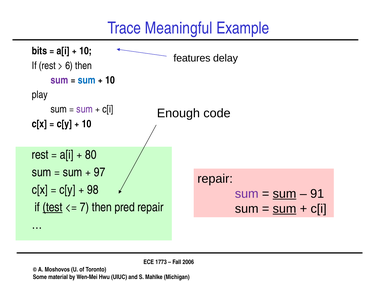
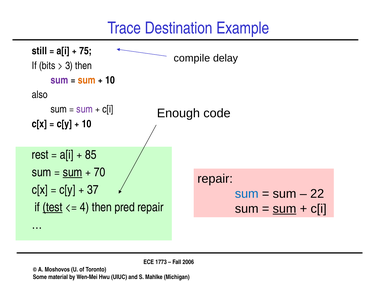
Meaningful: Meaningful -> Destination (179, 28)
bits: bits -> still (39, 51)
10: 10 -> 75 (86, 51)
features: features -> compile (192, 58)
If rest: rest -> bits (47, 66)
6: 6 -> 3 (69, 66)
sum colour: blue -> orange (87, 80)
play: play -> also (40, 95)
80: 80 -> 85 (91, 155)
sum underline: none -> present (73, 172)
97: 97 -> 70 (100, 172)
98: 98 -> 37 (93, 190)
sum colour: purple -> blue (247, 194)
sum underline: present -> none (285, 194)
91: 91 -> 22 (317, 194)
7: 7 -> 4 (85, 207)
